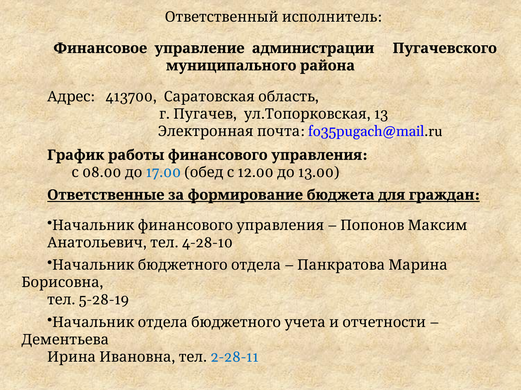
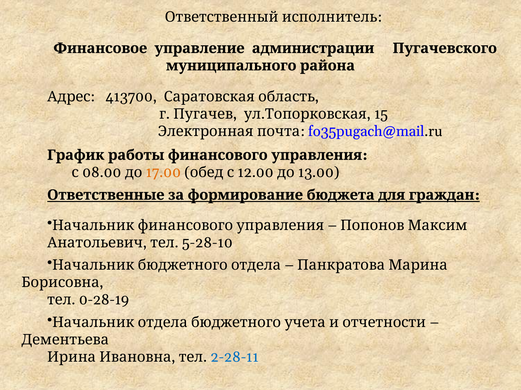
13: 13 -> 15 (381, 114)
17.00 colour: blue -> orange (163, 173)
4-28-10: 4-28-10 -> 5-28-10 (207, 243)
5-28-19: 5-28-19 -> 0-28-19 (104, 300)
